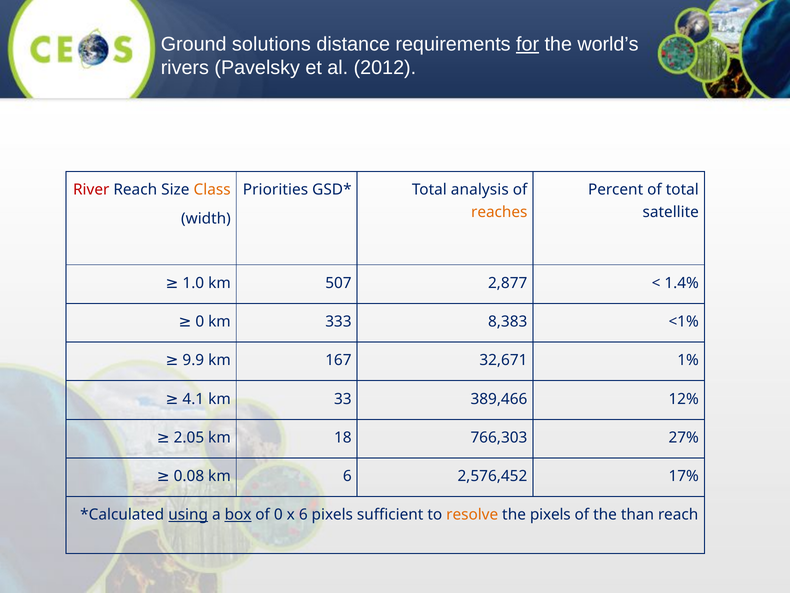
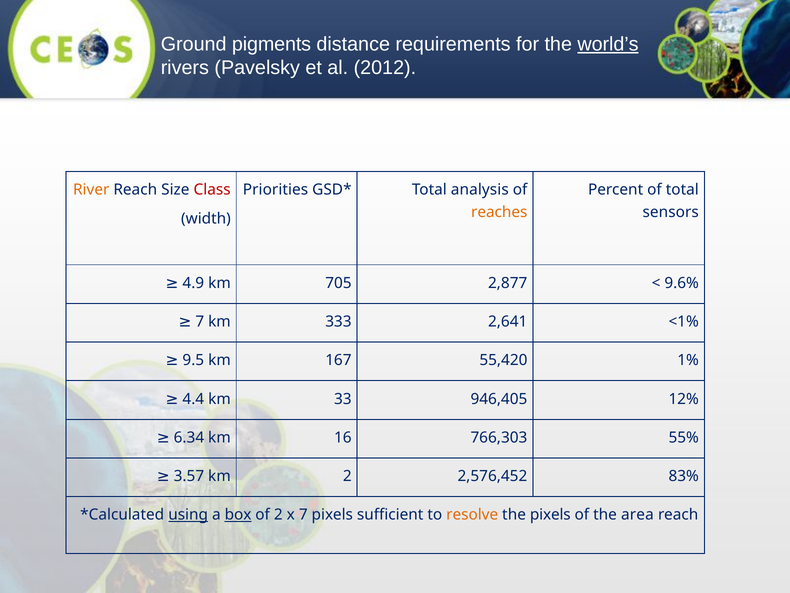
solutions: solutions -> pigments (272, 44)
for underline: present -> none (528, 44)
world’s underline: none -> present (608, 44)
River colour: red -> orange (91, 189)
Class colour: orange -> red (212, 189)
satellite: satellite -> sensors (671, 212)
1.0: 1.0 -> 4.9 (193, 283)
507: 507 -> 705 (338, 283)
1.4%: 1.4% -> 9.6% (682, 283)
0: 0 -> 7 (200, 321)
8,383: 8,383 -> 2,641 (508, 321)
9.9: 9.9 -> 9.5 (193, 360)
32,671: 32,671 -> 55,420 (503, 360)
4.1: 4.1 -> 4.4 (193, 399)
389,466: 389,466 -> 946,405 (499, 399)
2.05: 2.05 -> 6.34 (189, 437)
18: 18 -> 16 (343, 437)
27%: 27% -> 55% (684, 437)
0.08: 0.08 -> 3.57 (189, 476)
km 6: 6 -> 2 (347, 476)
17%: 17% -> 83% (684, 476)
of 0: 0 -> 2 (278, 514)
x 6: 6 -> 7 (303, 514)
than: than -> area (637, 514)
